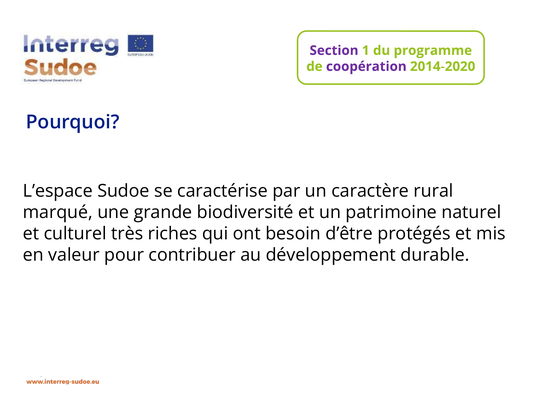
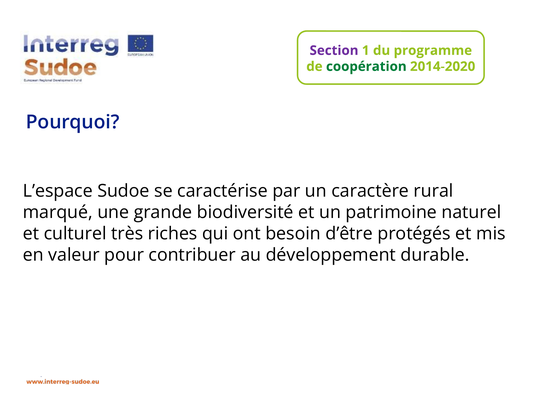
coopération colour: purple -> green (366, 66)
